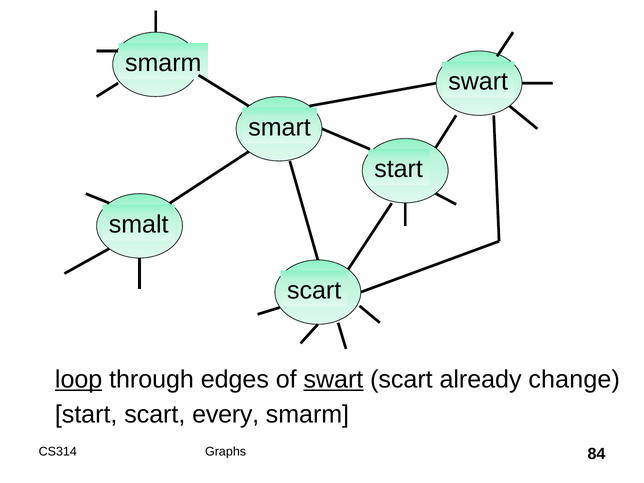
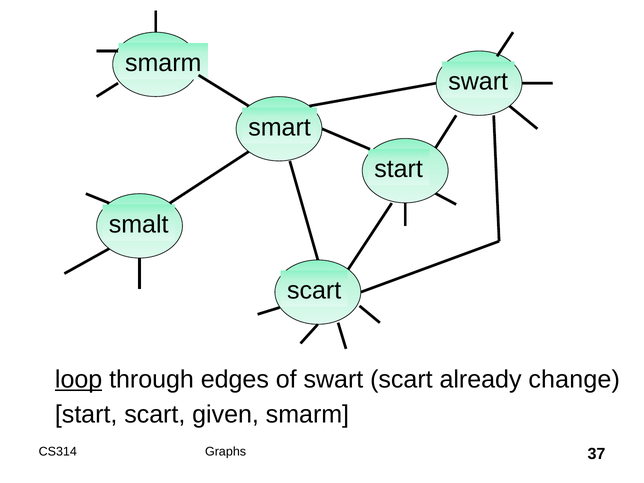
swart underline: present -> none (333, 380)
every: every -> given (226, 415)
84: 84 -> 37 (596, 454)
